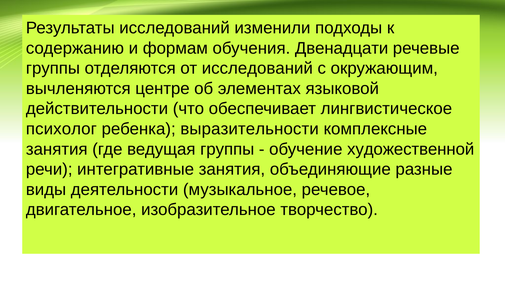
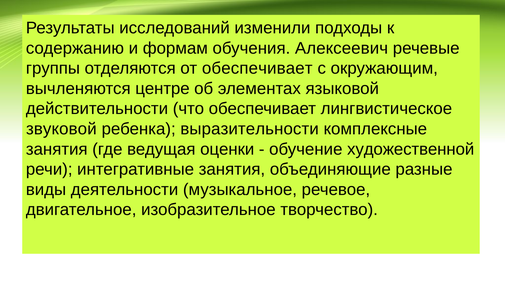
Двенадцати: Двенадцати -> Алексеевич (342, 48)
от исследований: исследований -> обеспечивает (257, 68)
психолог: психолог -> звуковой (61, 129)
ведущая группы: группы -> оценки (227, 149)
